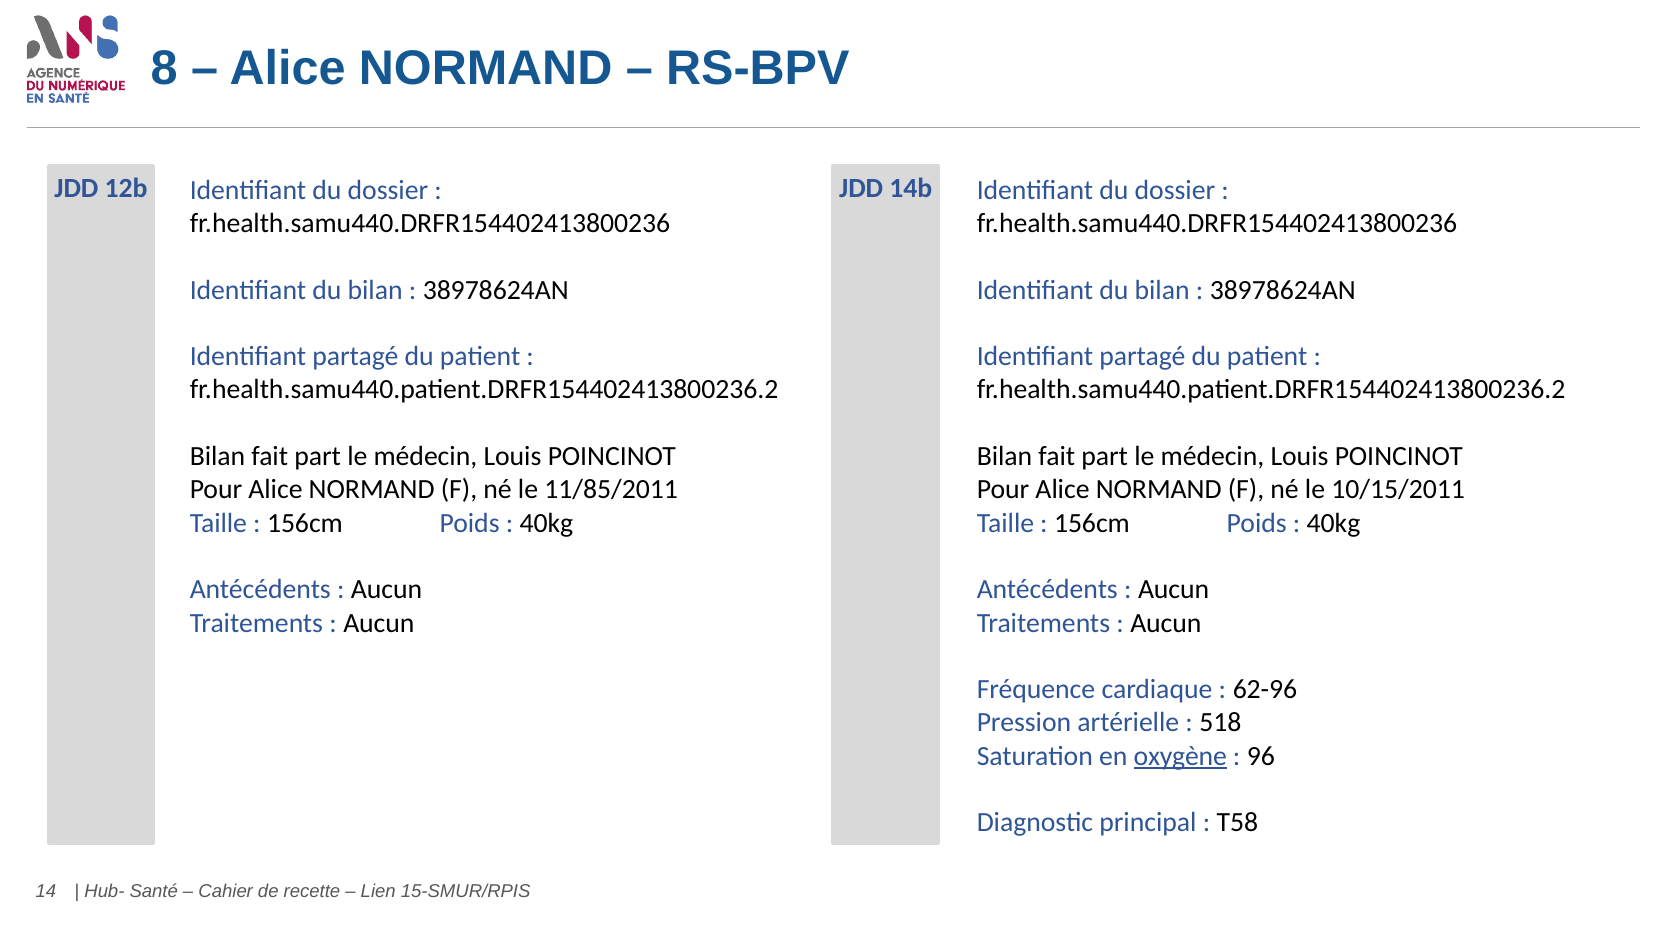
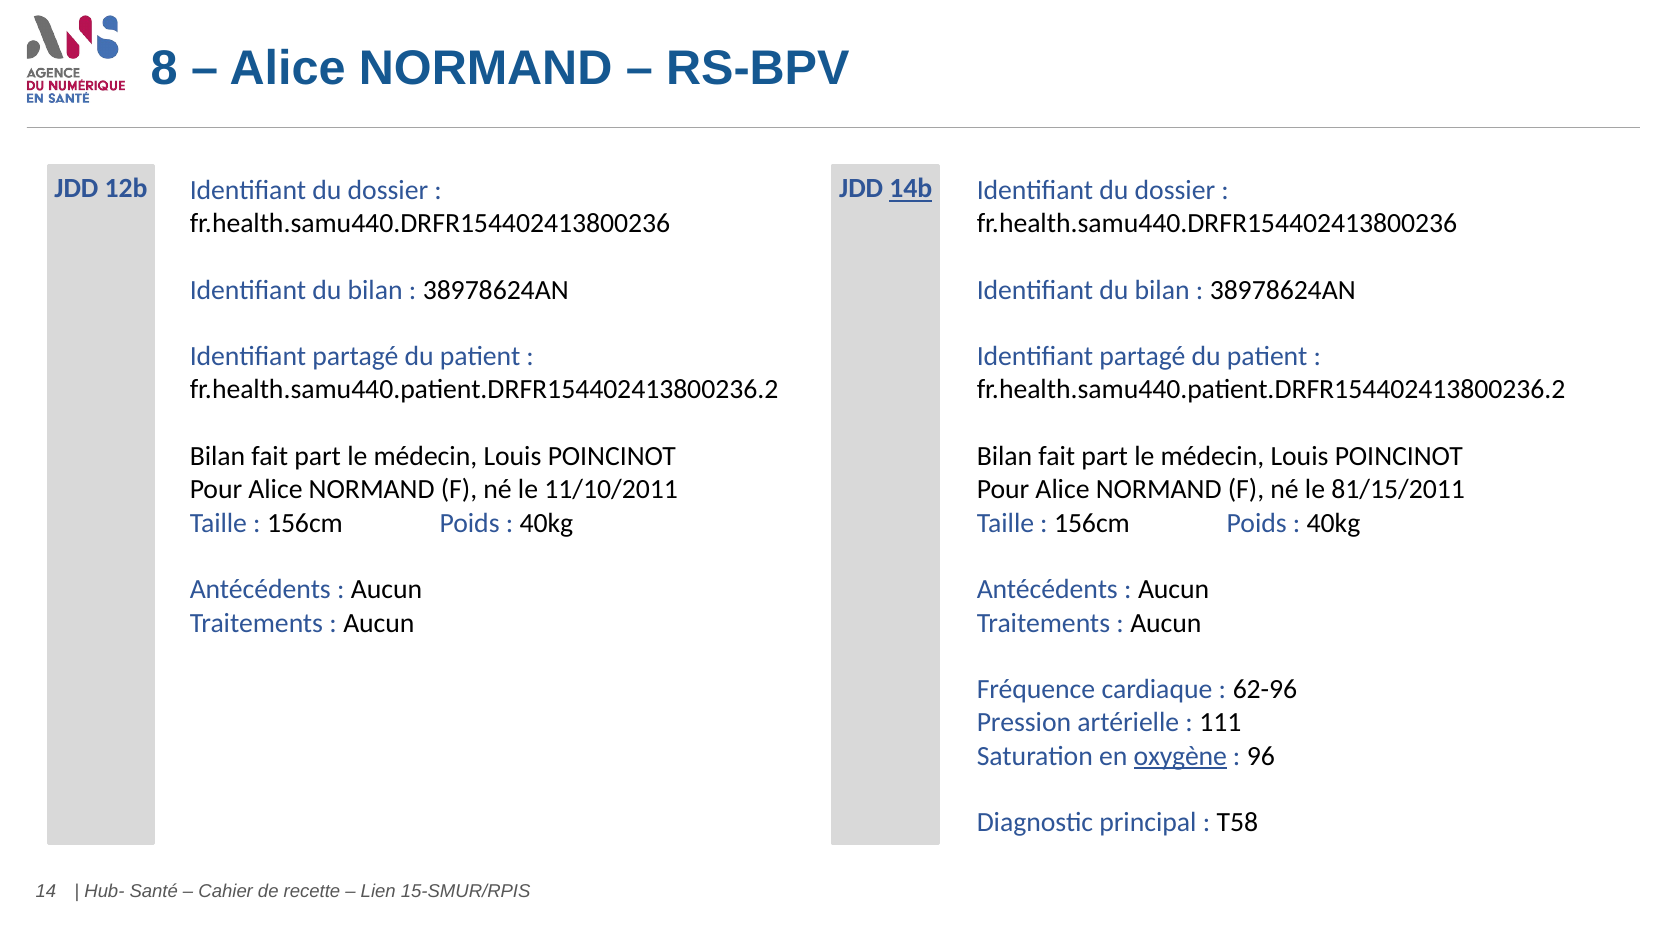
14b underline: none -> present (911, 189)
11/85/2011: 11/85/2011 -> 11/10/2011 (611, 490)
10/15/2011: 10/15/2011 -> 81/15/2011 (1398, 490)
518: 518 -> 111 (1220, 723)
